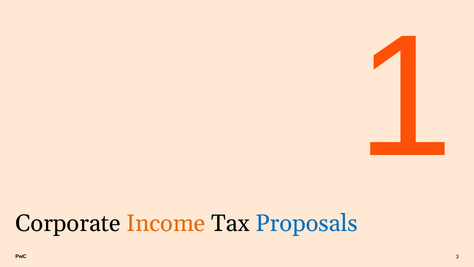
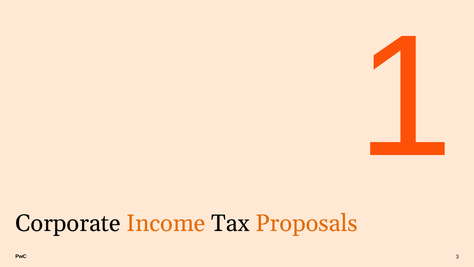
Proposals colour: blue -> orange (307, 223)
